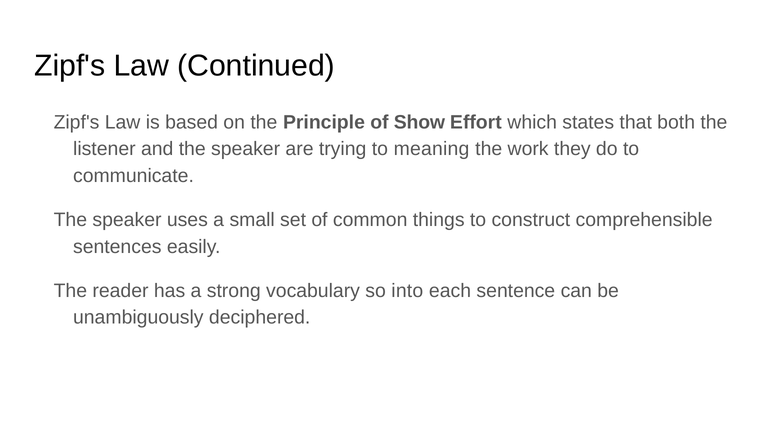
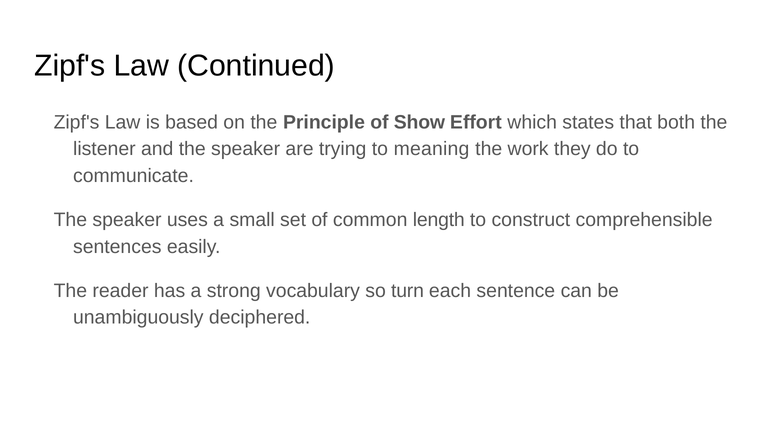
things: things -> length (439, 220)
into: into -> turn (408, 291)
